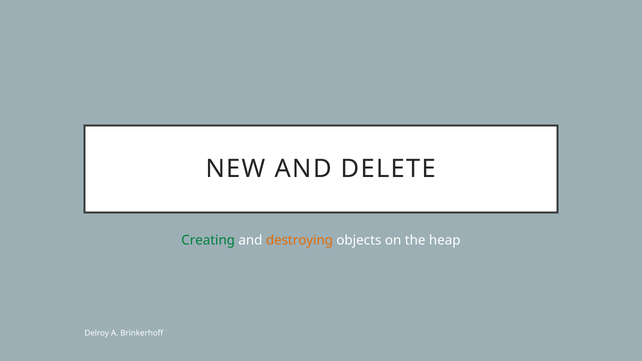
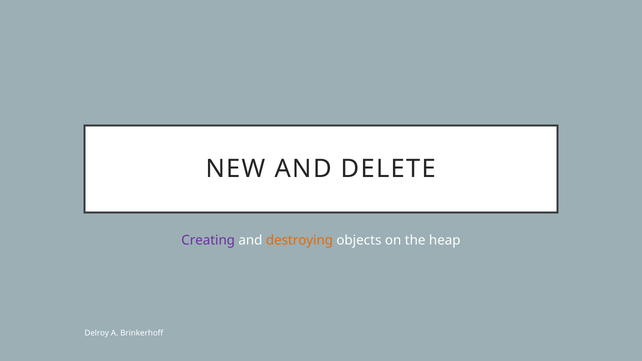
Creating colour: green -> purple (208, 241)
